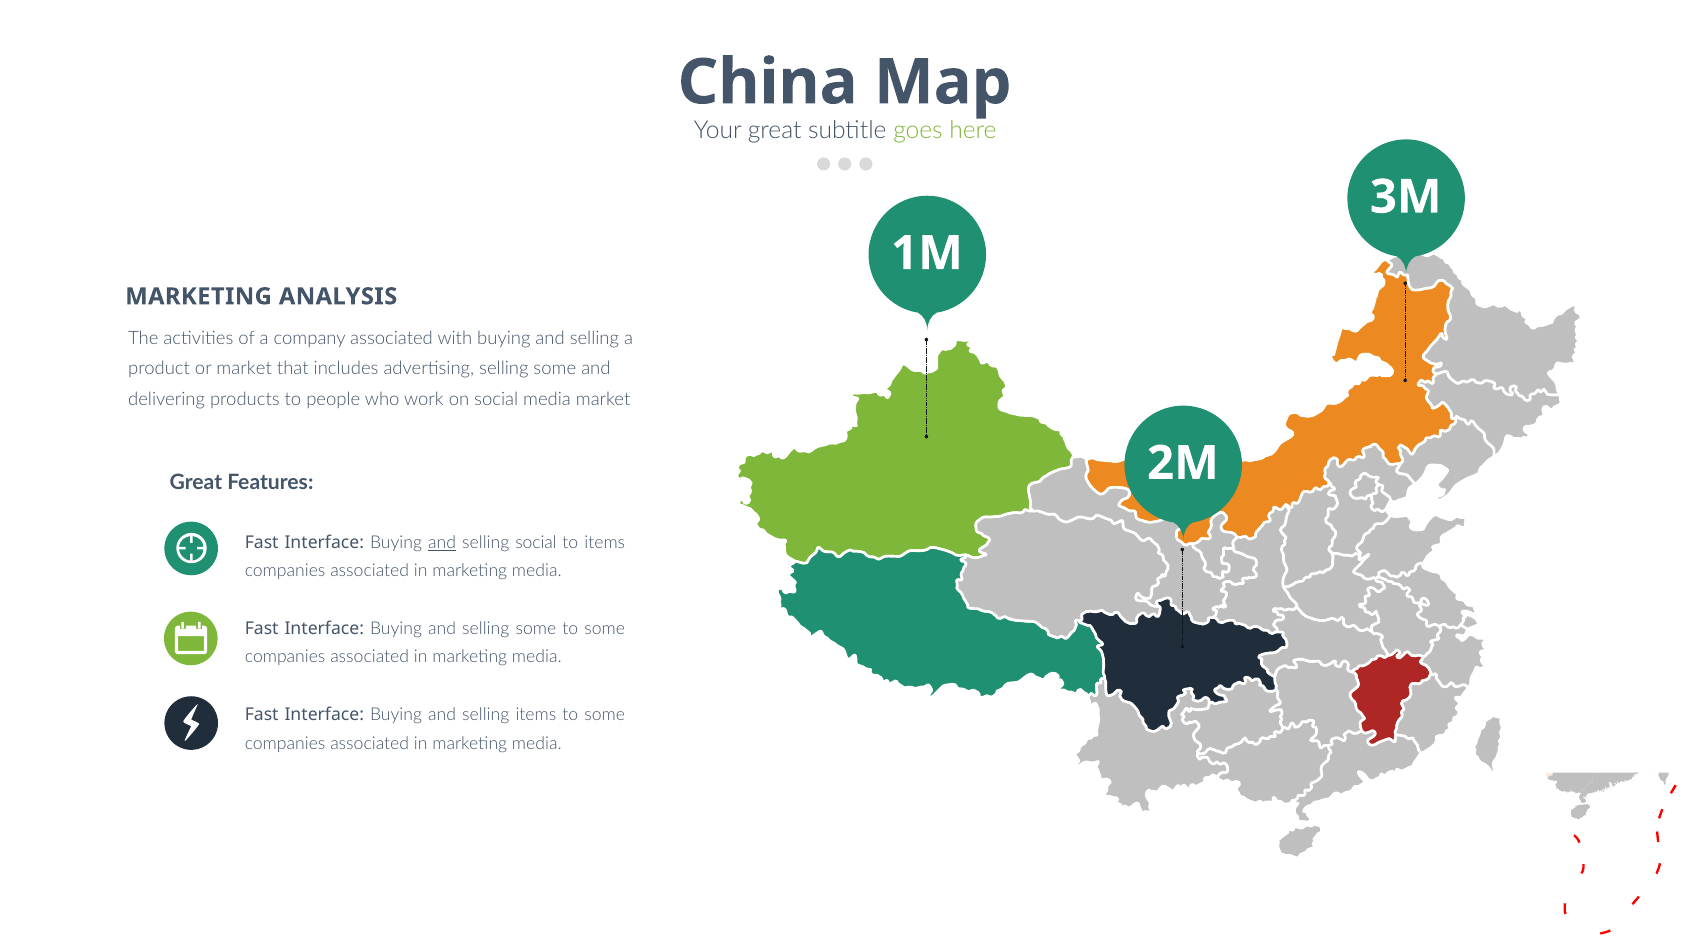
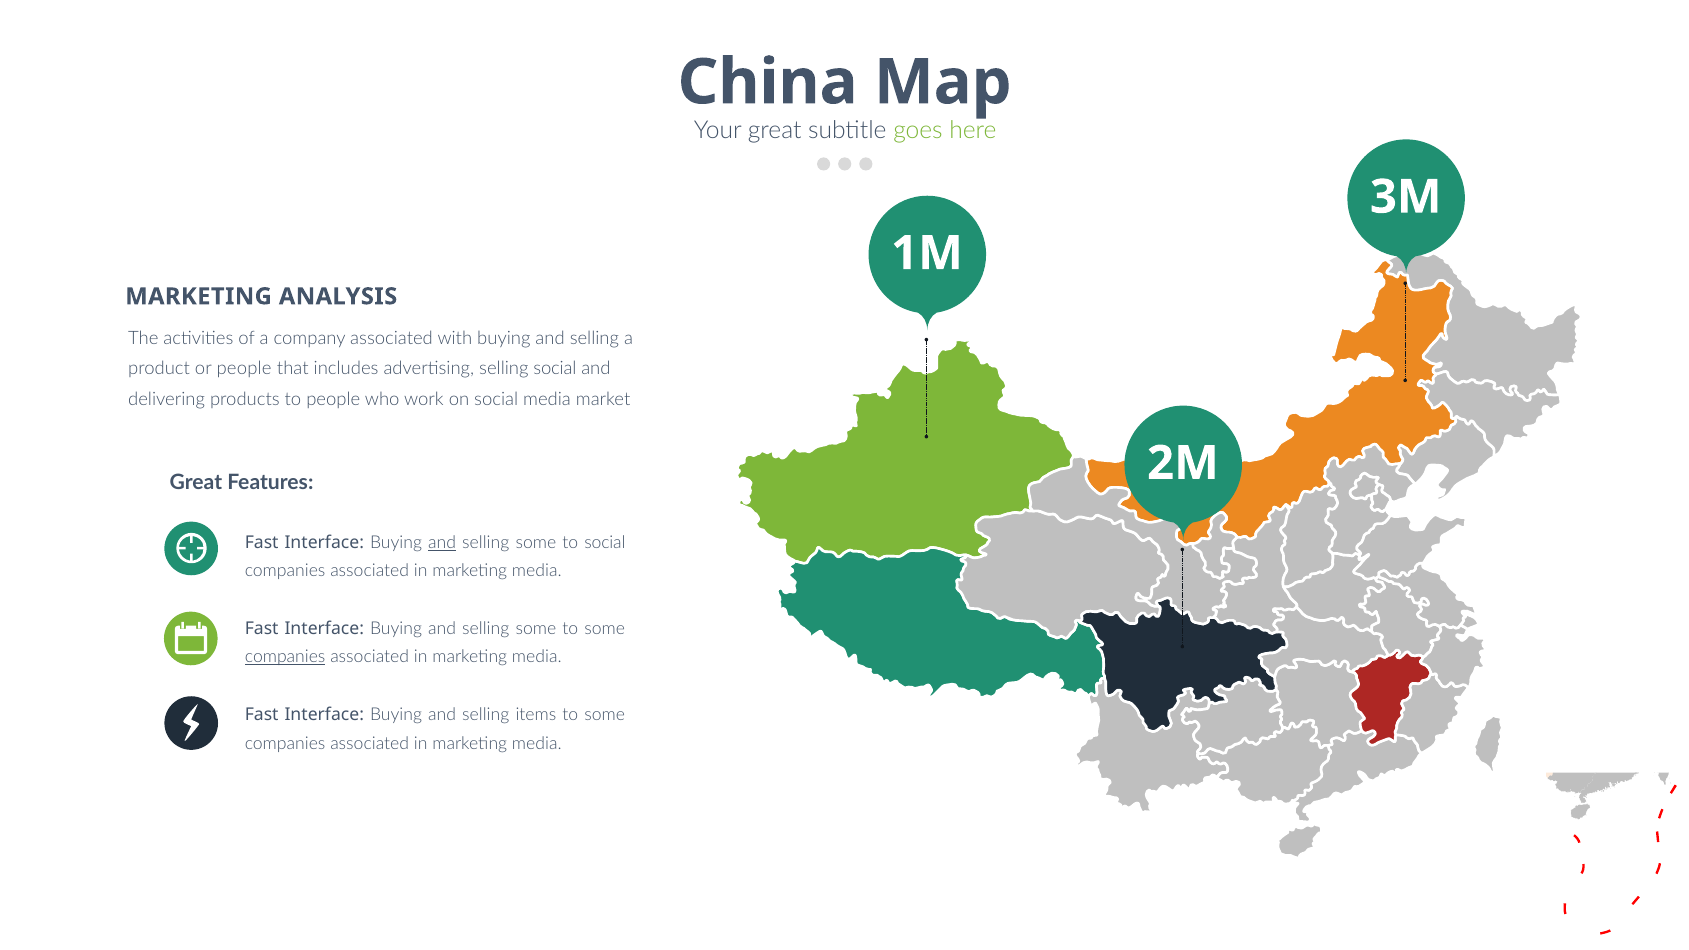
or market: market -> people (244, 369)
advertising selling some: some -> social (555, 369)
social: social -> some (536, 543)
to items: items -> social (605, 543)
companies underline: none -> present (285, 657)
